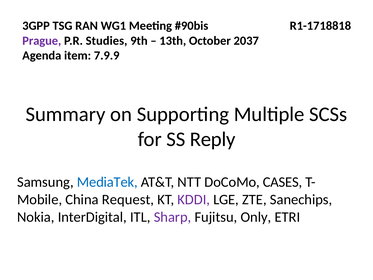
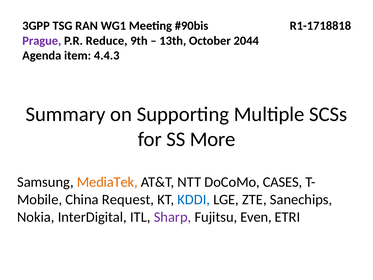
Studies: Studies -> Reduce (107, 41)
2037: 2037 -> 2044 (246, 41)
7.9.9: 7.9.9 -> 4.4.3 (107, 56)
Reply: Reply -> More (213, 139)
MediaTek colour: blue -> orange (107, 182)
KDDI colour: purple -> blue (194, 199)
Only: Only -> Even (256, 217)
